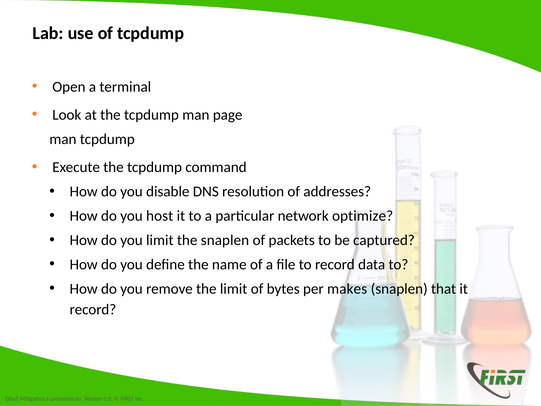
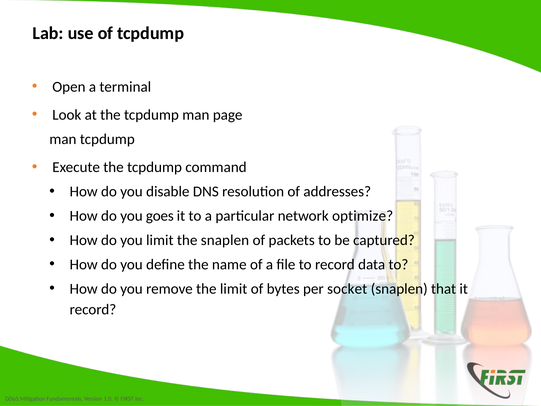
host: host -> goes (160, 216)
makes: makes -> socket (347, 289)
